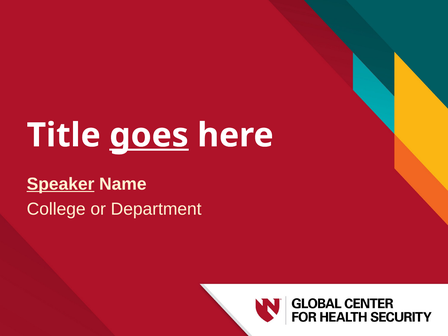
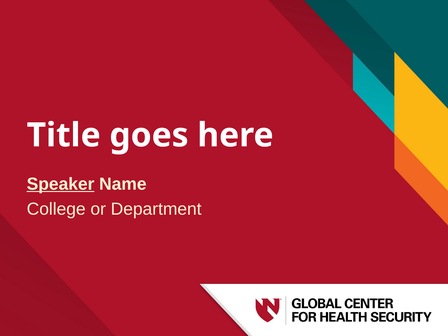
goes underline: present -> none (149, 135)
